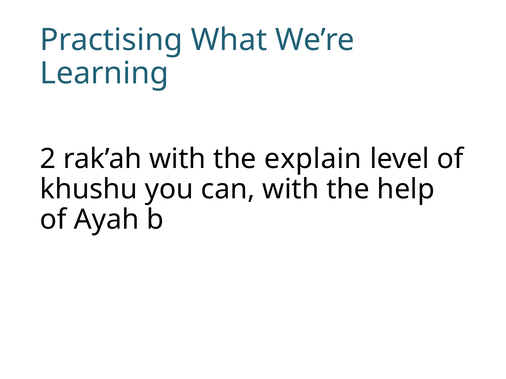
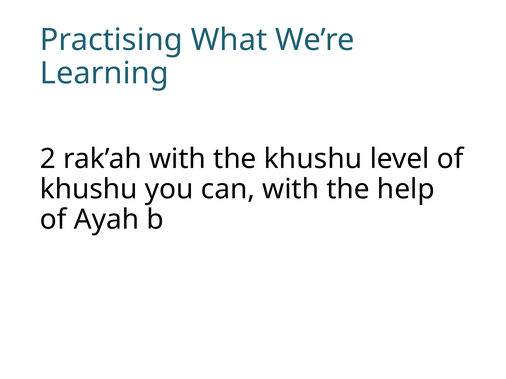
the explain: explain -> khushu (313, 159)
